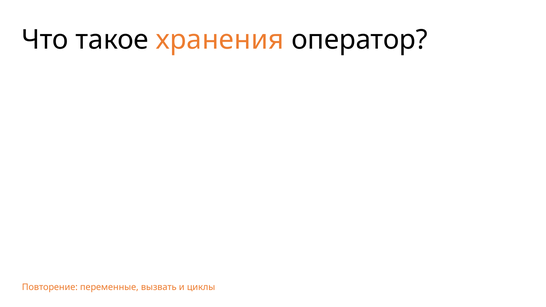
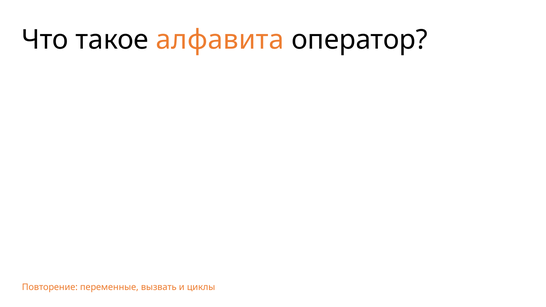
хранения: хранения -> алфавита (220, 40)
